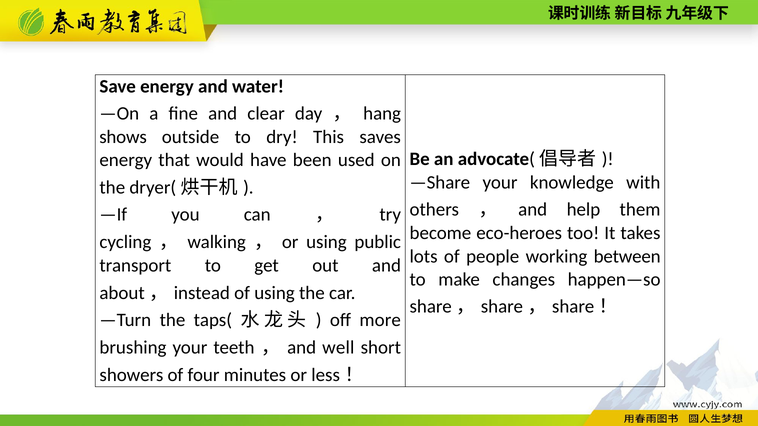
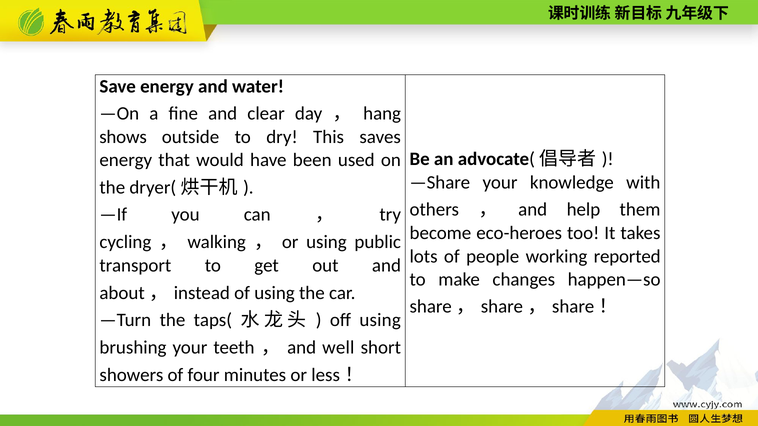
between: between -> reported (627, 257)
off more: more -> using (380, 320)
